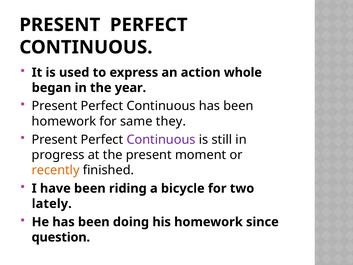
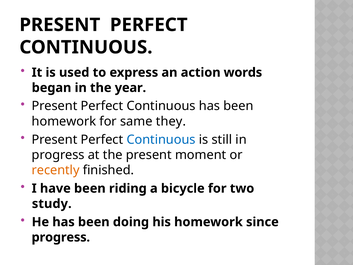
whole: whole -> words (243, 72)
Continuous colour: purple -> blue (161, 139)
lately: lately -> study (52, 204)
question: question -> progress (61, 237)
